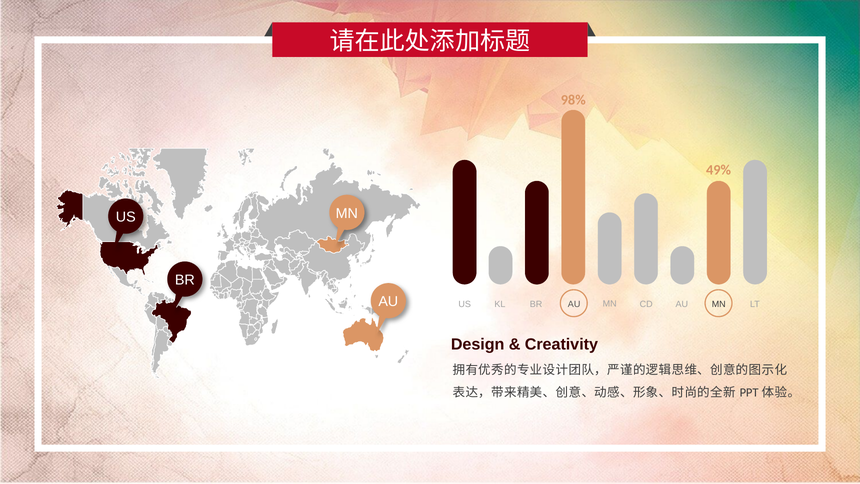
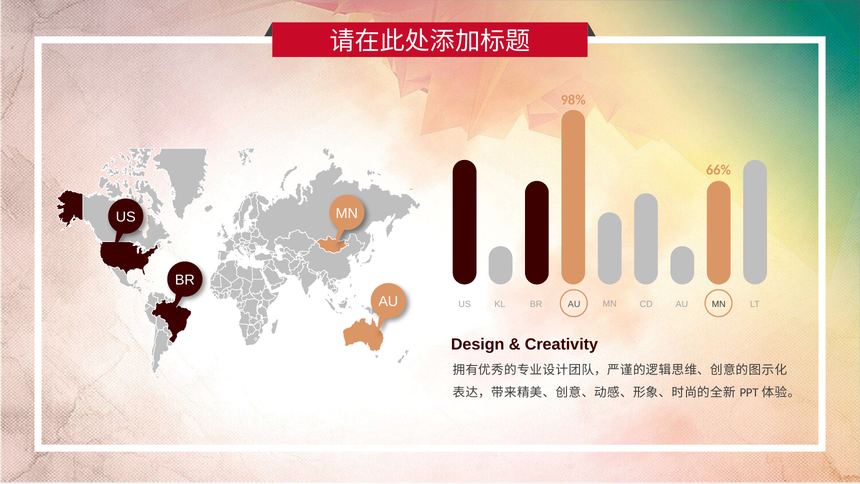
49%: 49% -> 66% (719, 170)
